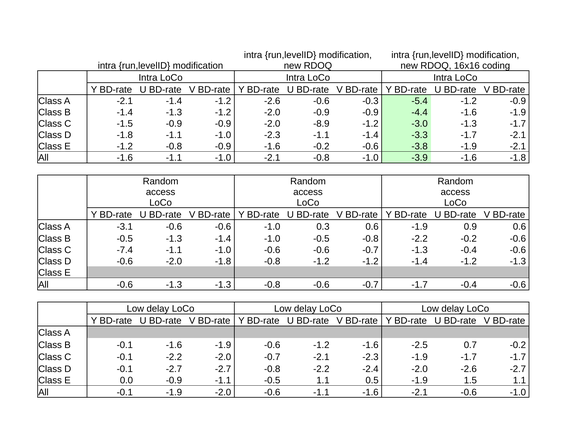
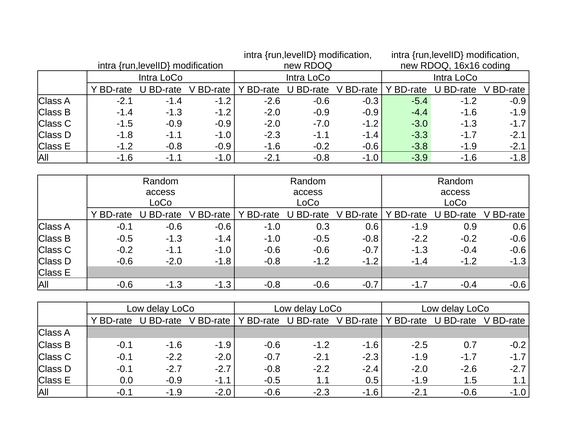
-8.9: -8.9 -> -7.0 (321, 124)
A -3.1: -3.1 -> -0.1 (125, 227)
C -7.4: -7.4 -> -0.2 (125, 250)
-0.6 -1.1: -1.1 -> -2.3 (321, 393)
